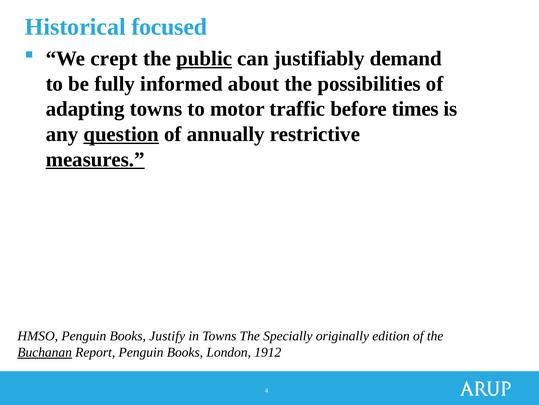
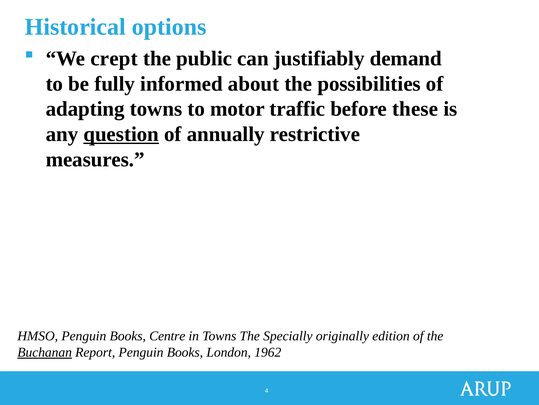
focused: focused -> options (169, 27)
public underline: present -> none (204, 58)
times: times -> these (415, 109)
measures underline: present -> none (95, 159)
Justify: Justify -> Centre (167, 335)
1912: 1912 -> 1962 (268, 352)
